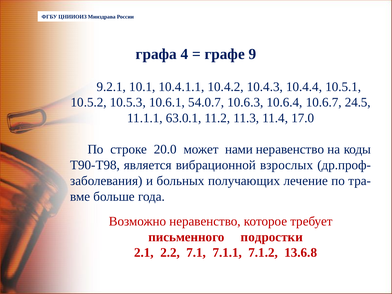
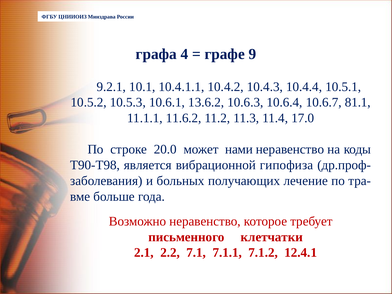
54.0.7: 54.0.7 -> 13.6.2 (206, 102)
24.5: 24.5 -> 81.1 (358, 102)
63.0.1: 63.0.1 -> 11.6.2 (184, 118)
взрослых: взрослых -> гипофиза (287, 165)
подростки: подростки -> клетчатки (272, 237)
13.6.8: 13.6.8 -> 12.4.1 (301, 253)
